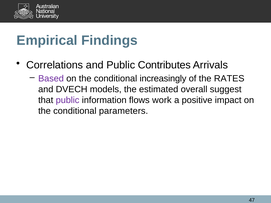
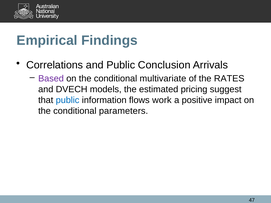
Contributes: Contributes -> Conclusion (164, 65)
increasingly: increasingly -> multivariate (163, 79)
overall: overall -> pricing (194, 89)
public colour: purple -> blue (68, 100)
